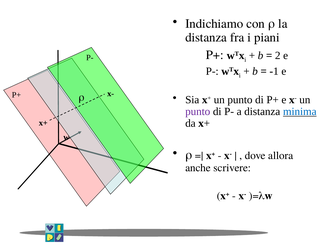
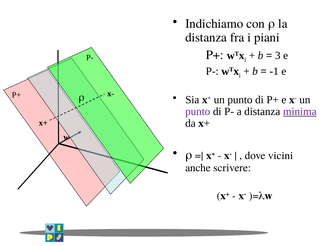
2: 2 -> 3 (278, 56)
minima colour: blue -> purple (300, 112)
allora: allora -> vicini (281, 156)
